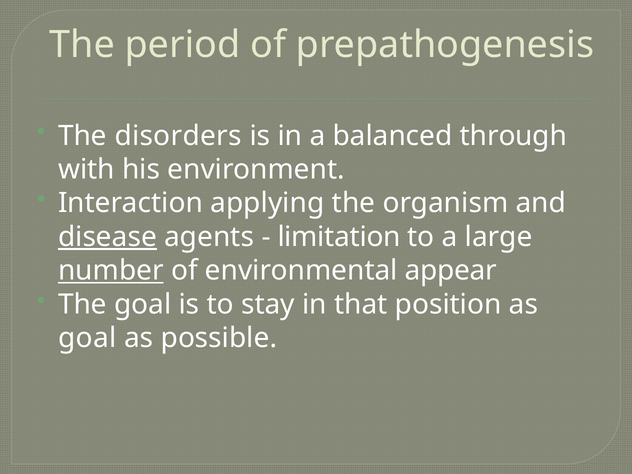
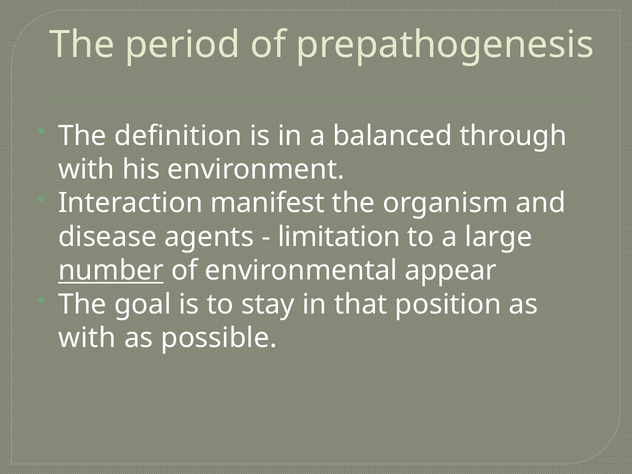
disorders: disorders -> definition (178, 136)
applying: applying -> manifest (267, 203)
disease underline: present -> none (107, 237)
goal: goal -> with (87, 338)
